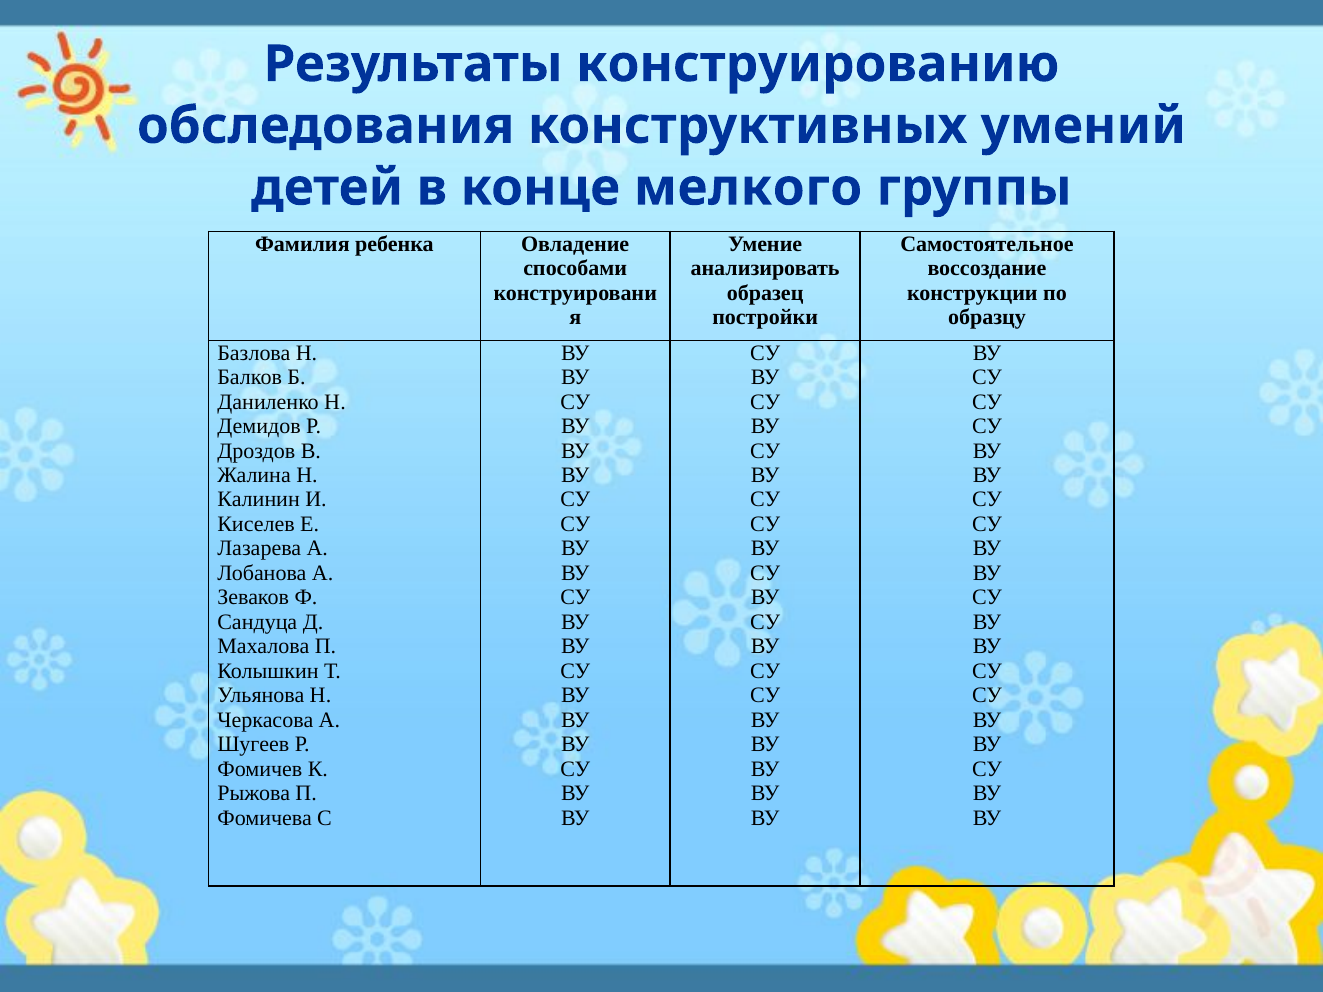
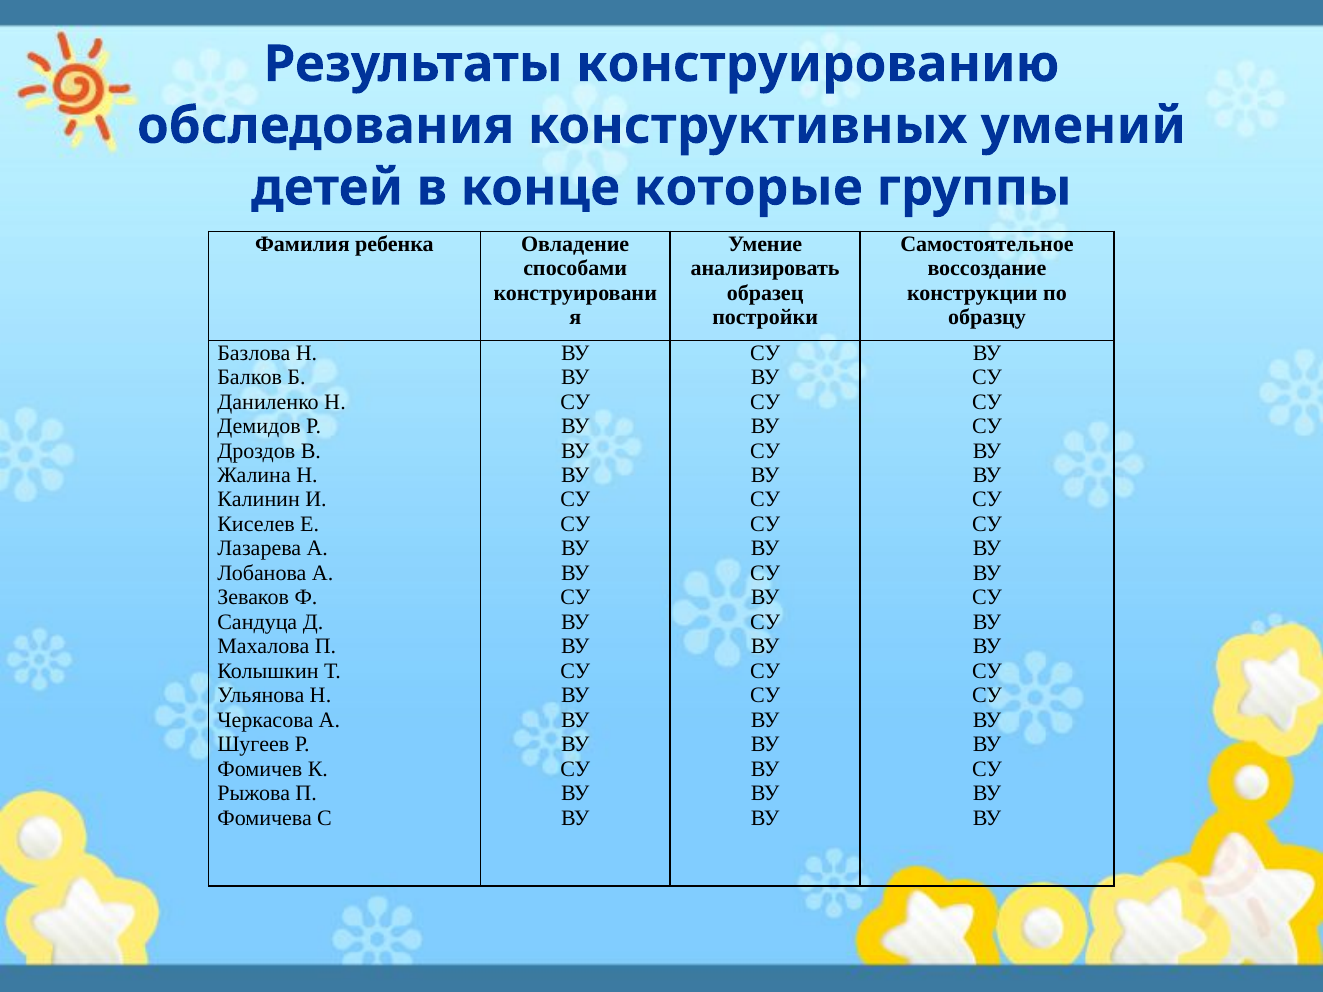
мелкого: мелкого -> которые (748, 188)
